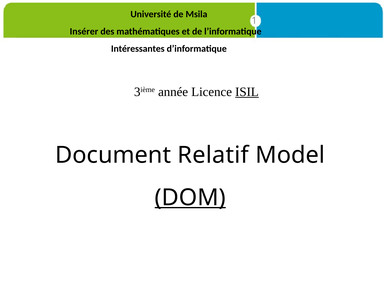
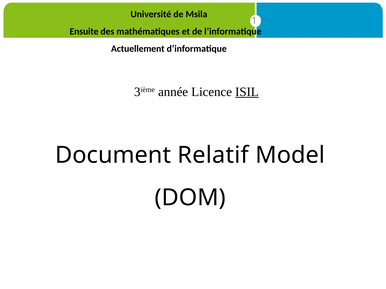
Insérer: Insérer -> Ensuite (84, 32)
Intéressantes: Intéressantes -> Actuellement (138, 49)
DOM underline: present -> none (190, 198)
